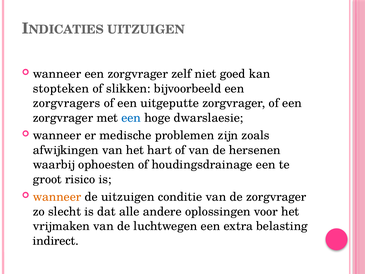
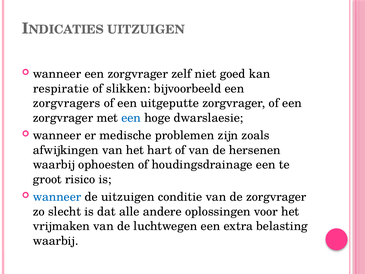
stopteken: stopteken -> respiratie (61, 88)
wanneer colour: orange -> blue (57, 197)
indirect: indirect -> waarbij (56, 241)
